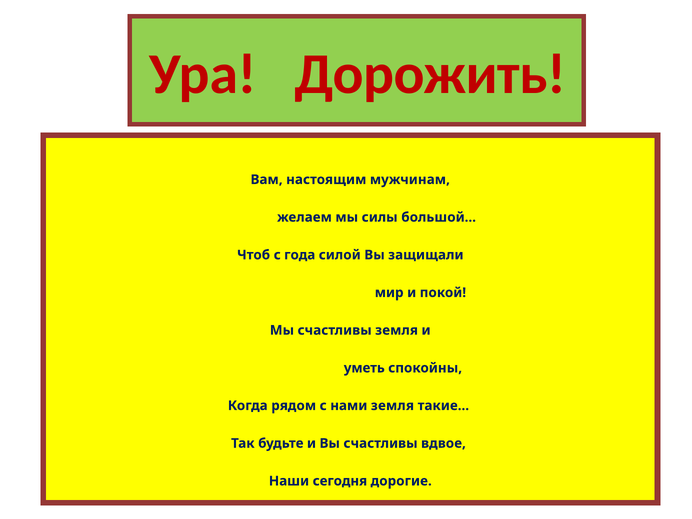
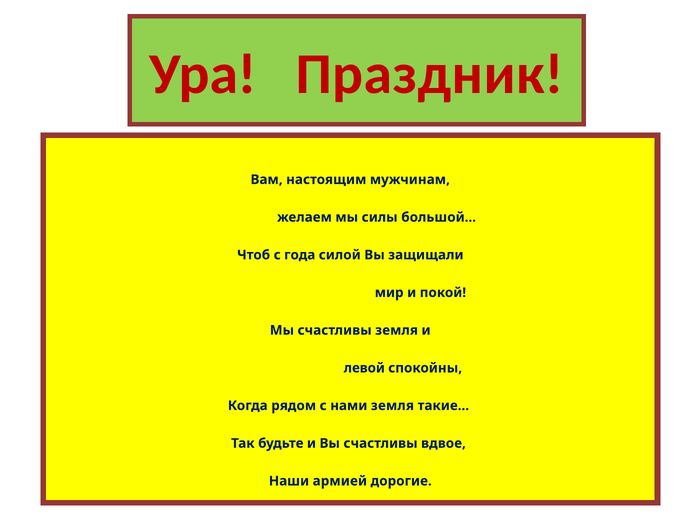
Дорожить: Дорожить -> Праздник (430, 74)
уметь: уметь -> левой (364, 368)
сегодня: сегодня -> армией (340, 481)
